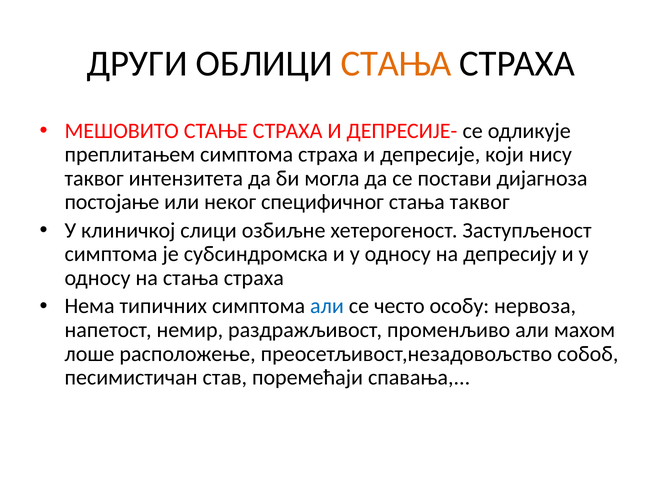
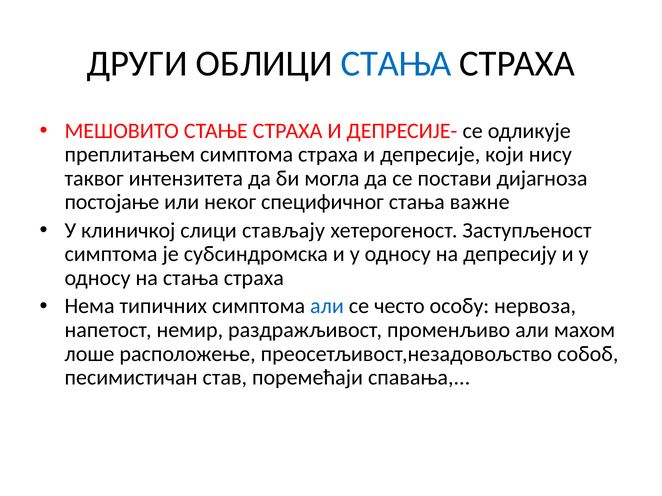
СТАЊА colour: orange -> blue (396, 64)
стања таквог: таквог -> важне (480, 202)
озбиљне: озбиљне -> стављају (284, 231)
